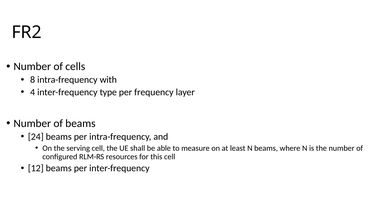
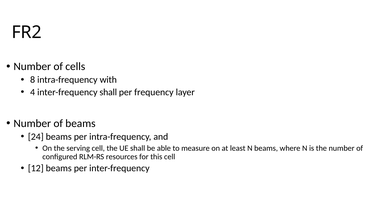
inter-frequency type: type -> shall (108, 92)
